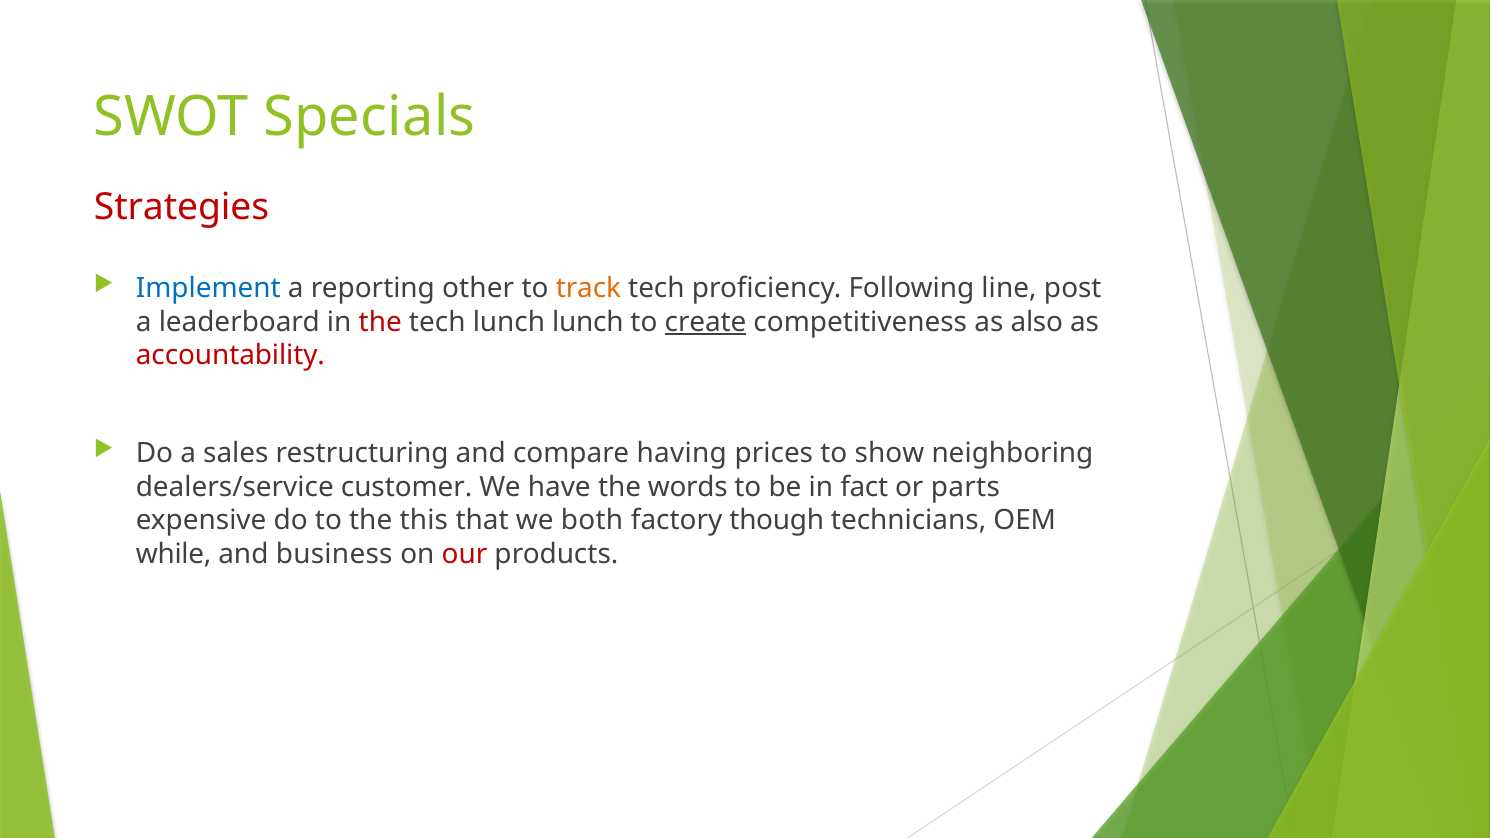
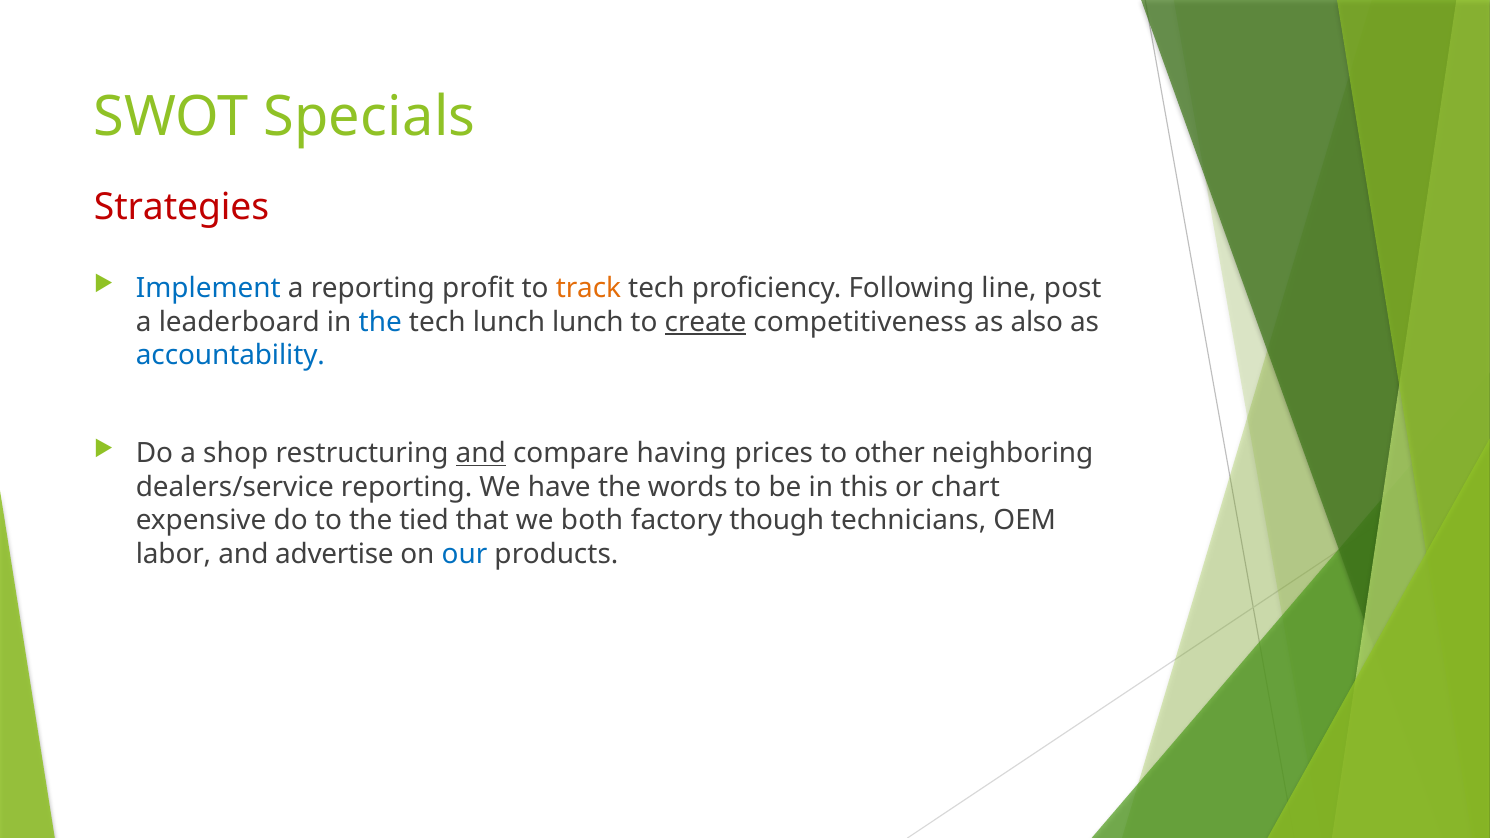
other: other -> profit (478, 288)
the colour: red -> blue (380, 322)
accountability colour: red -> blue (230, 355)
sales: sales -> shop (236, 454)
and underline: none -> present (481, 454)
show: show -> other (890, 454)
dealers/service customer: customer -> reporting (407, 487)
fact: fact -> this (864, 487)
parts: parts -> chart (965, 487)
this: this -> tied (424, 521)
while: while -> labor (174, 554)
business: business -> advertise (334, 554)
our colour: red -> blue (464, 554)
